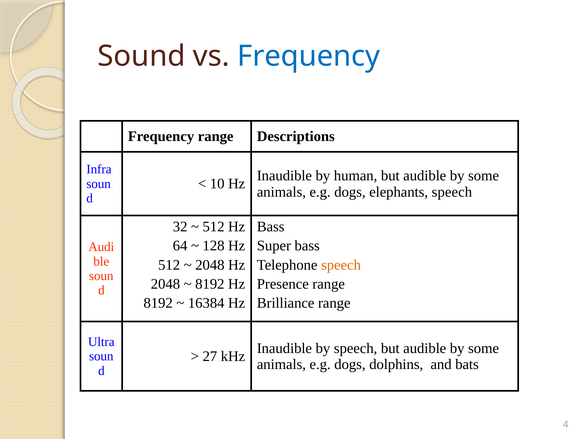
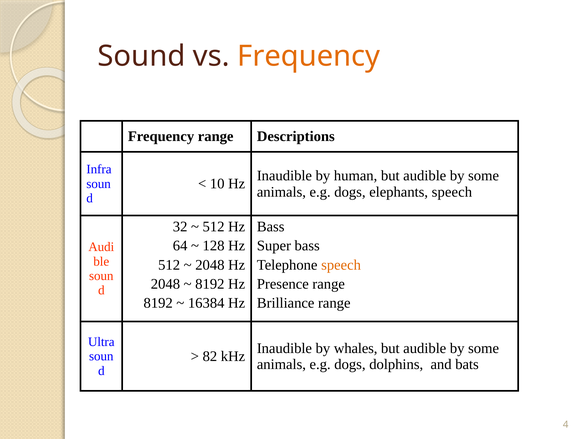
Frequency colour: blue -> orange (309, 56)
by speech: speech -> whales (356, 348)
27: 27 -> 82 (210, 356)
